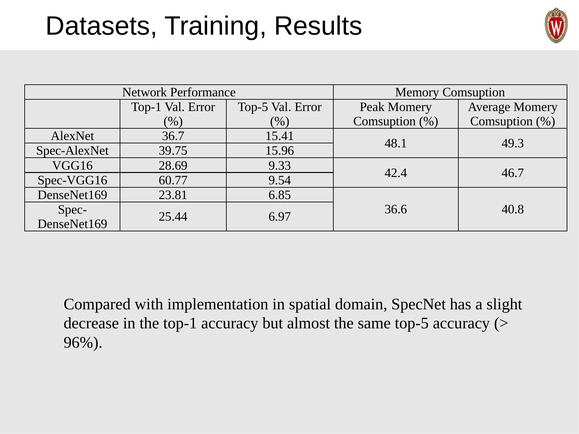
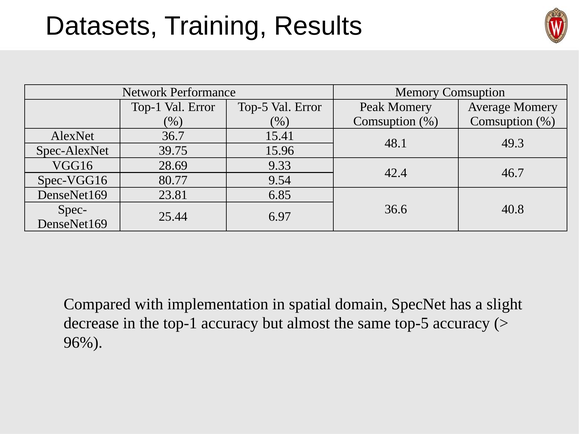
60.77: 60.77 -> 80.77 (173, 180)
